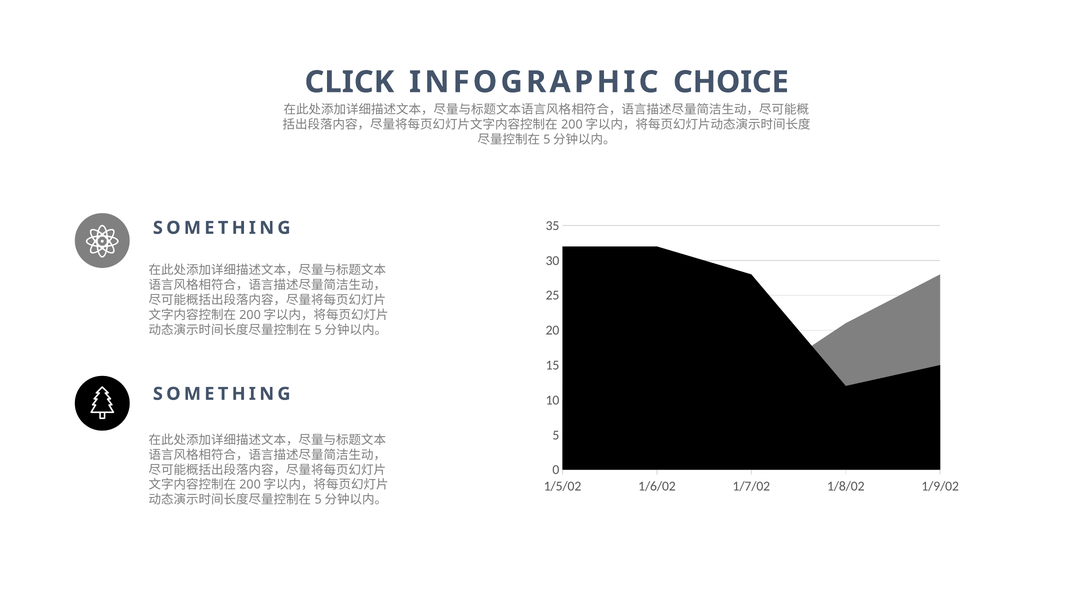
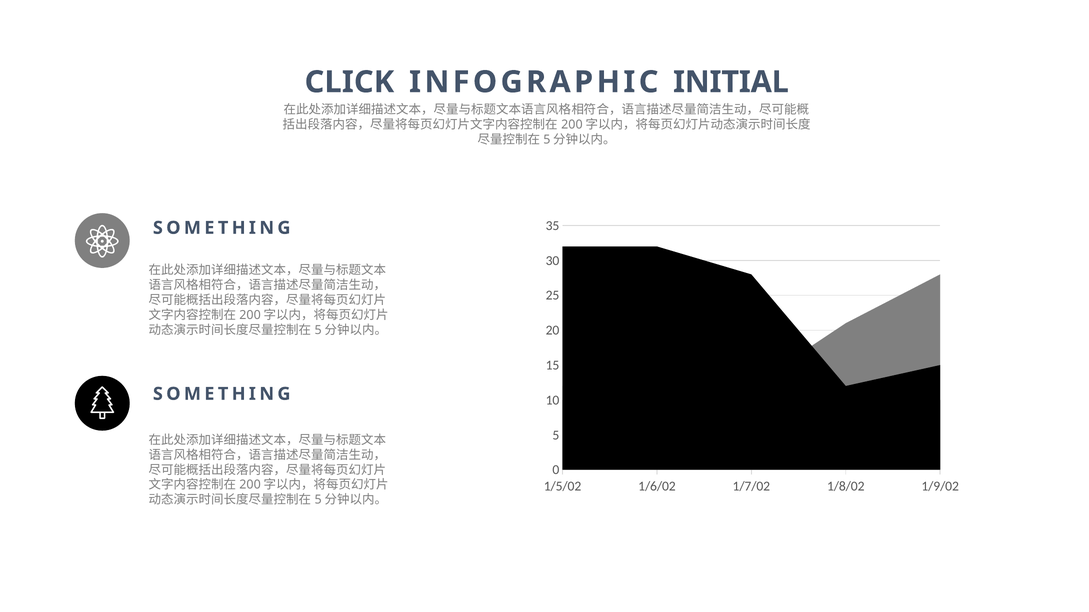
CHOICE: CHOICE -> INITIAL (731, 82)
